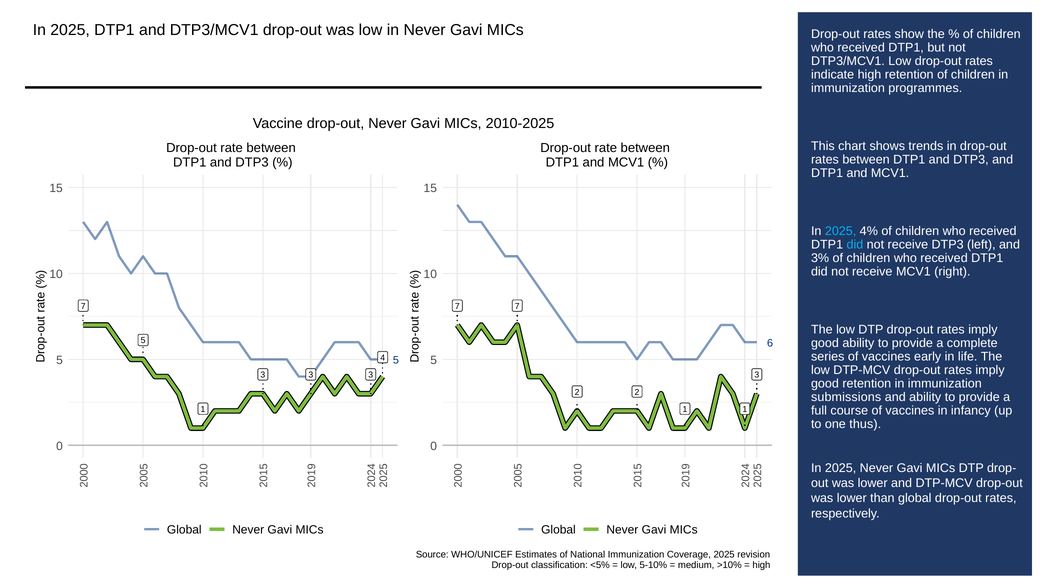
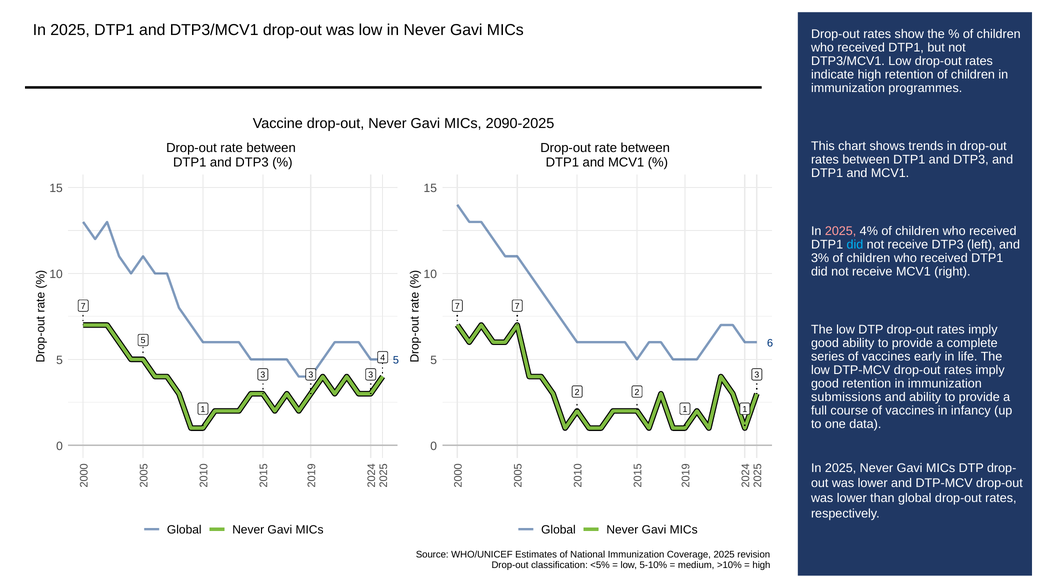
2010-2025: 2010-2025 -> 2090-2025 (520, 123)
2025 colour: light blue -> pink (841, 231)
thus: thus -> data (865, 424)
